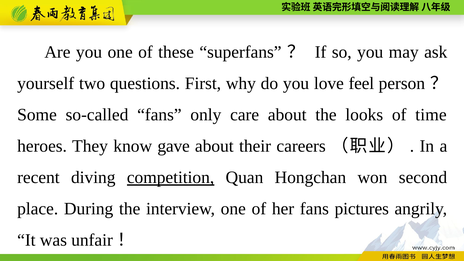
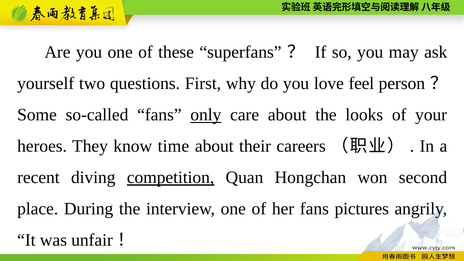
only underline: none -> present (206, 115)
time: time -> your (431, 115)
gave: gave -> time (173, 146)
